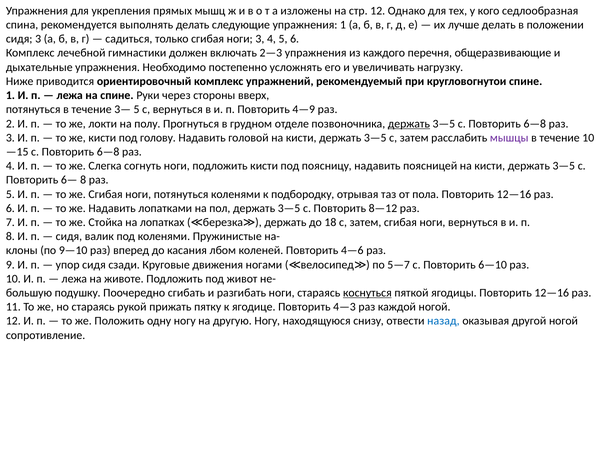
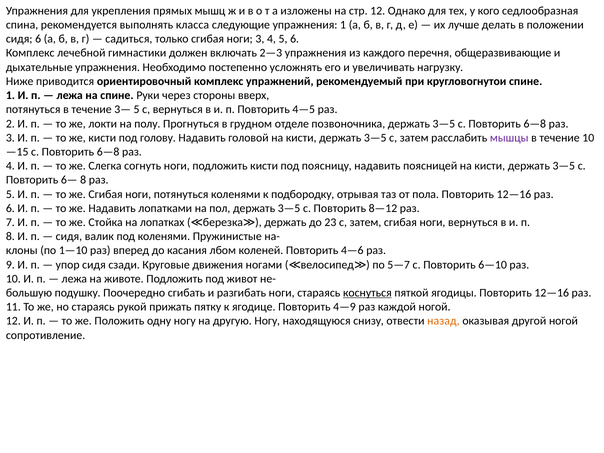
выполнять делать: делать -> класса (193, 25)
сидя 3: 3 -> 6 (38, 39)
4—9: 4—9 -> 4—5 (304, 110)
держать underline: present -> none (409, 124)
18: 18 -> 23 (330, 222)
9—10: 9—10 -> 1—10 (73, 251)
4—3: 4—3 -> 4—9 (344, 307)
назад colour: blue -> orange (443, 321)
